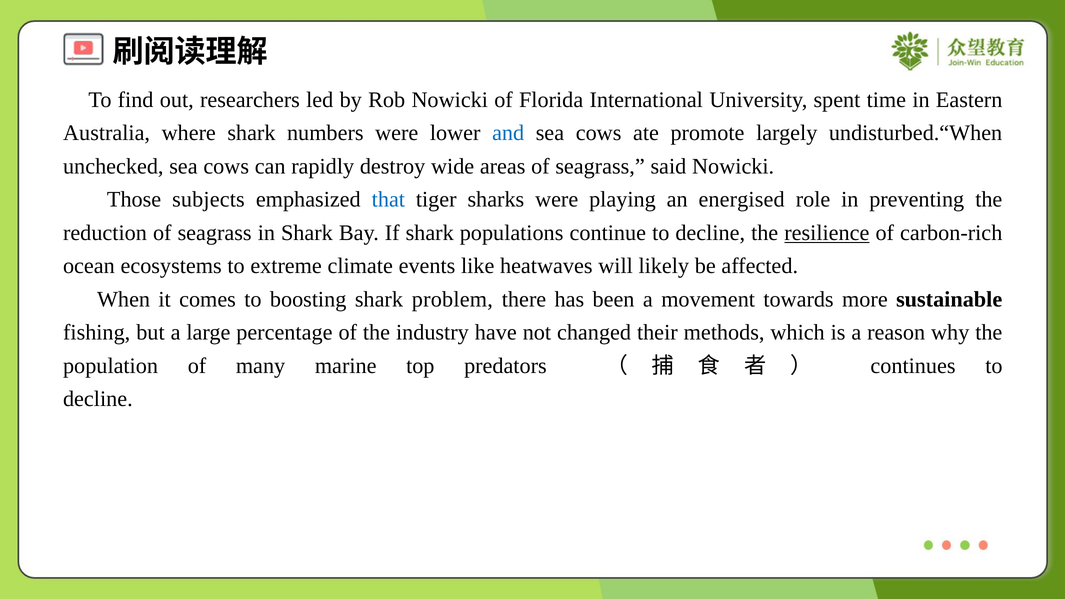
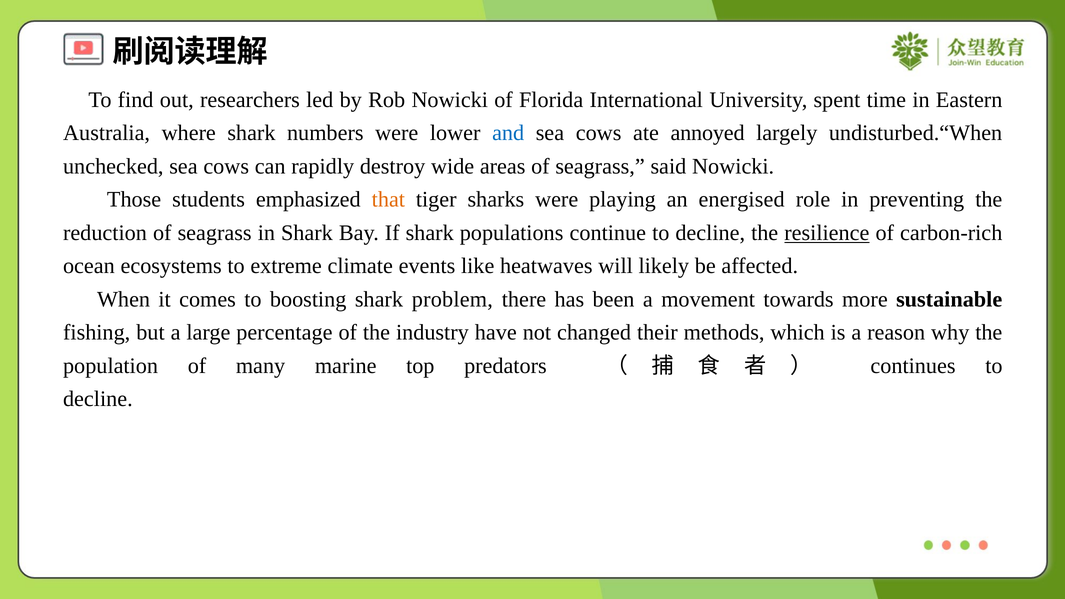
promote: promote -> annoyed (708, 133)
subjects: subjects -> students (209, 200)
that colour: blue -> orange (388, 200)
